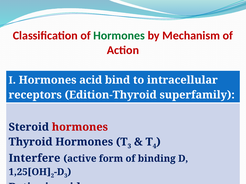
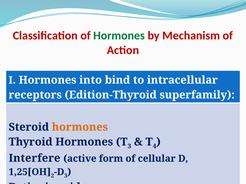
Hormones acid: acid -> into (91, 80)
hormones colour: red -> orange (80, 127)
binding: binding -> cellular (157, 159)
